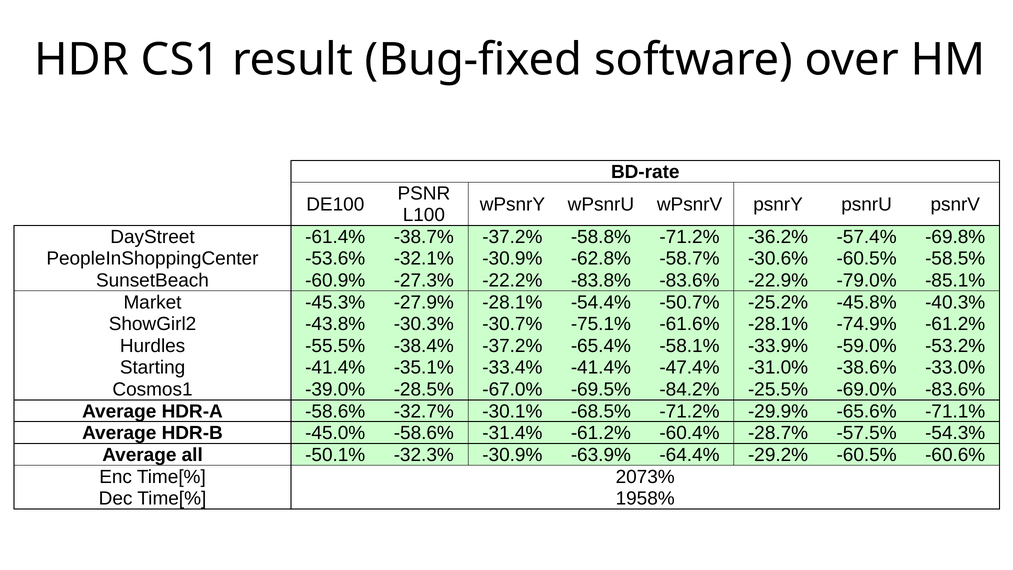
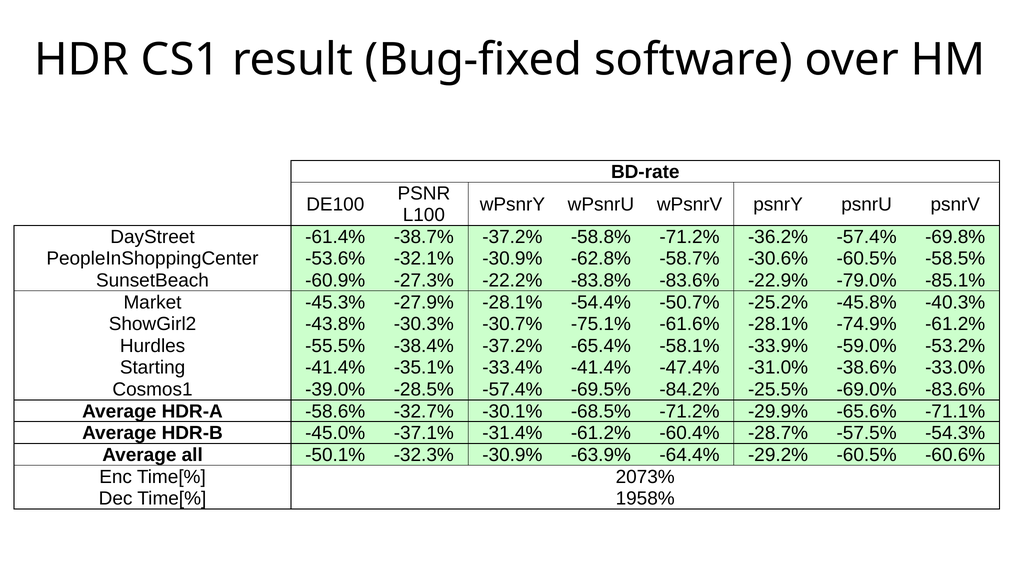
-28.5% -67.0%: -67.0% -> -57.4% (512, 389)
-45.0% -58.6%: -58.6% -> -37.1% (424, 433)
